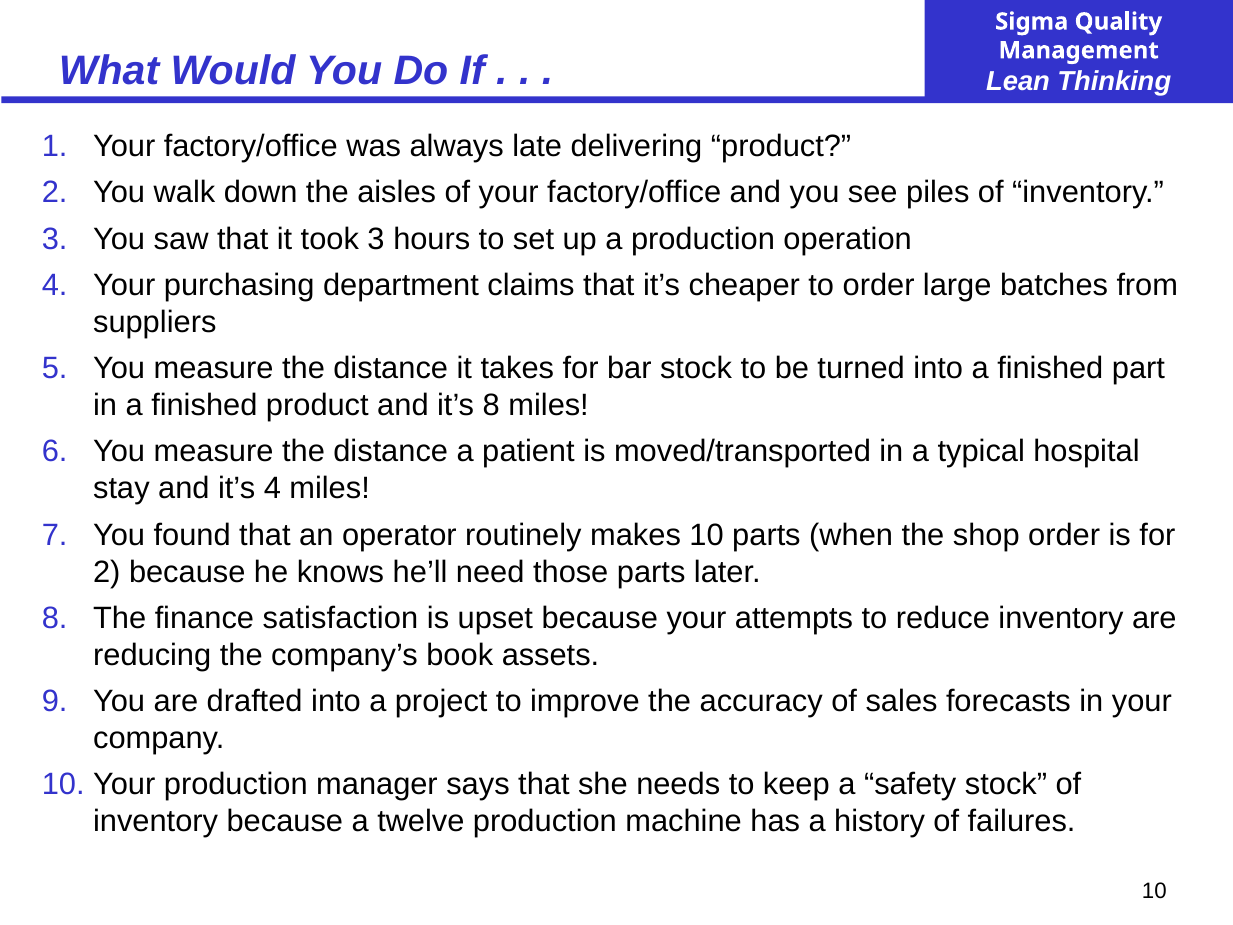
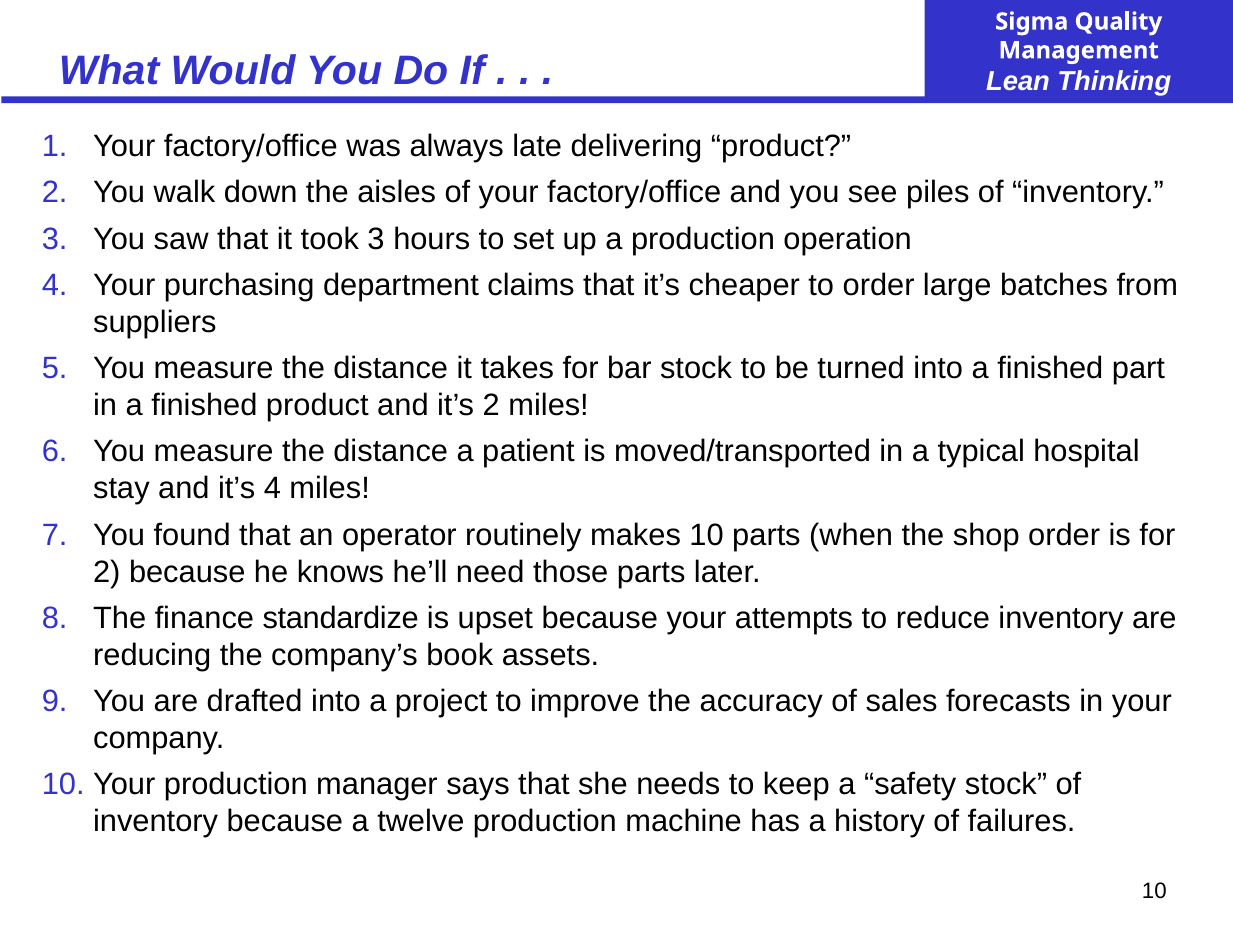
it’s 8: 8 -> 2 (491, 405)
satisfaction: satisfaction -> standardize (341, 618)
